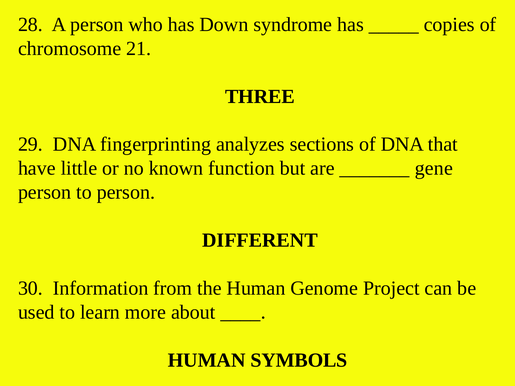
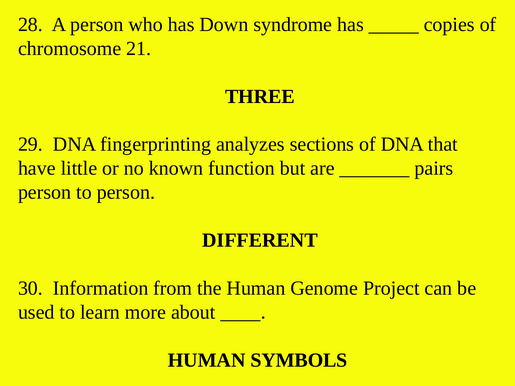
gene: gene -> pairs (434, 168)
